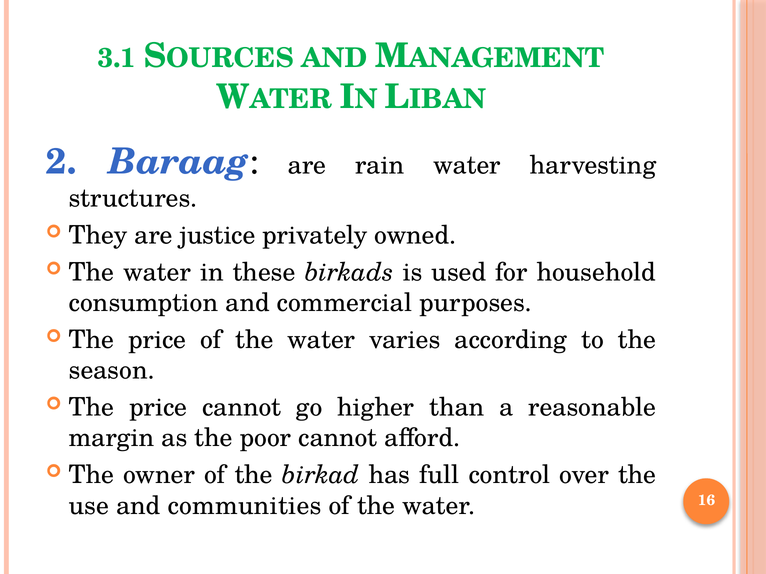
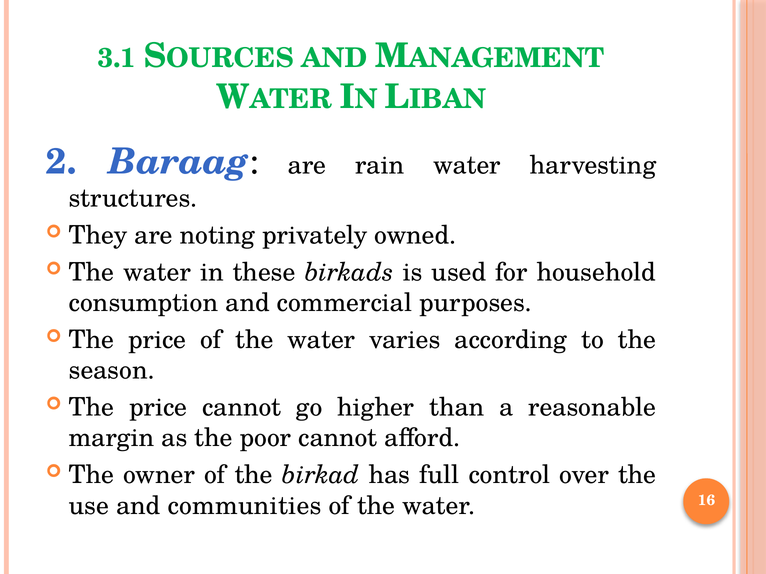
justice: justice -> noting (217, 235)
